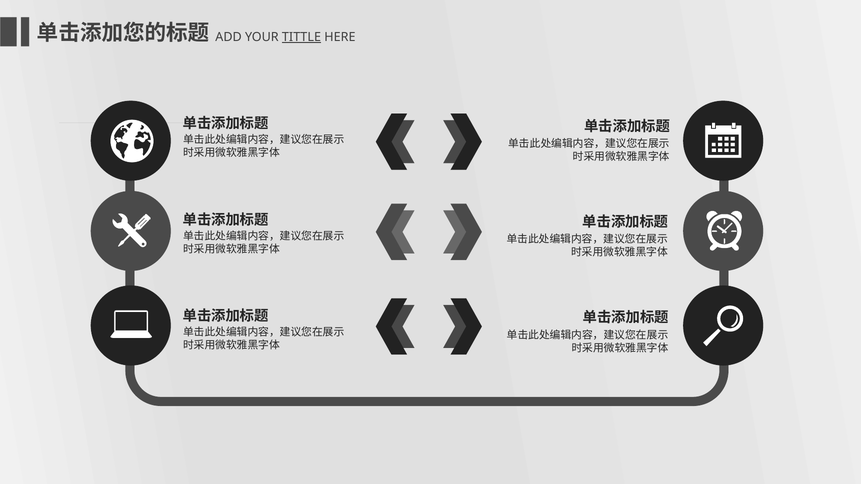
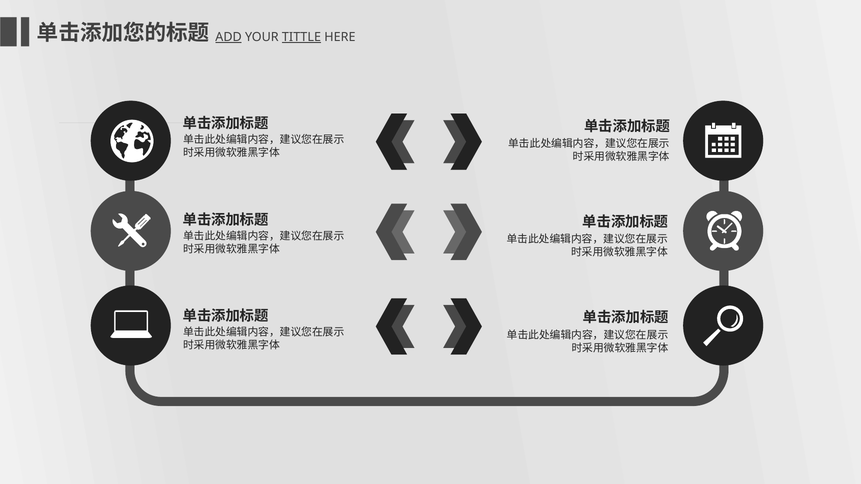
ADD underline: none -> present (229, 37)
